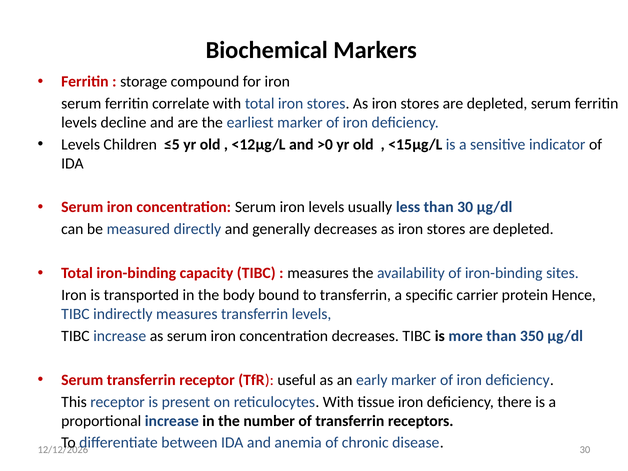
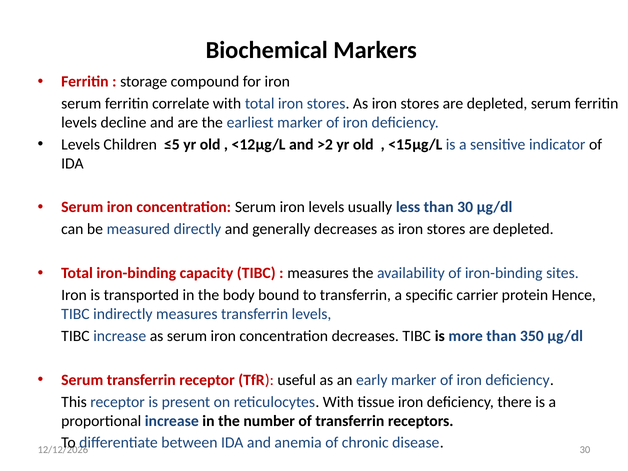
>0: >0 -> >2 (325, 145)
